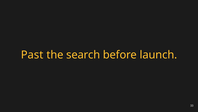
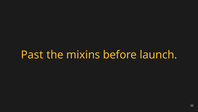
search: search -> mixins (83, 55)
